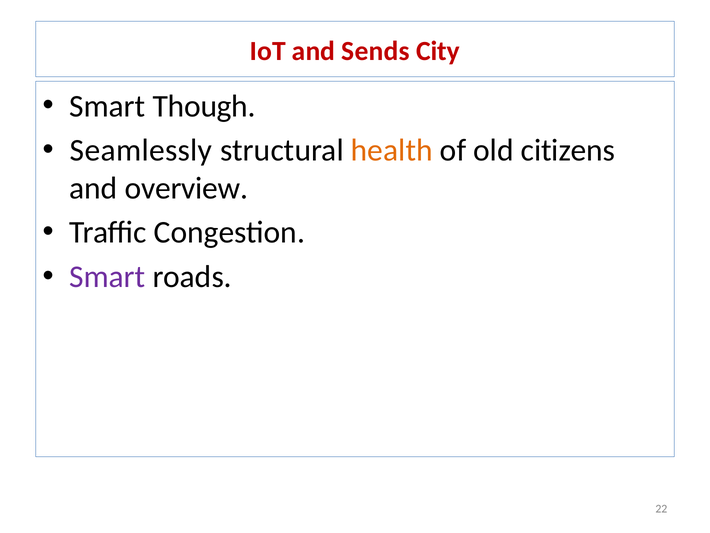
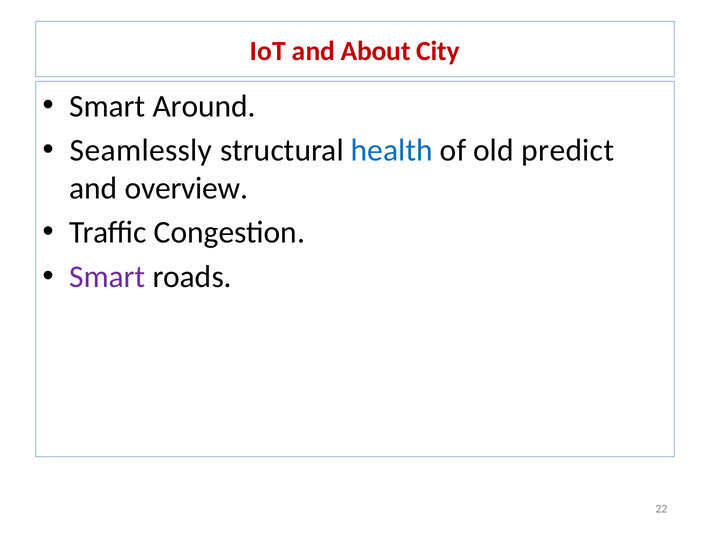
Sends: Sends -> About (376, 51)
Though: Though -> Around (204, 106)
health colour: orange -> blue (392, 150)
citizens: citizens -> predict (568, 150)
